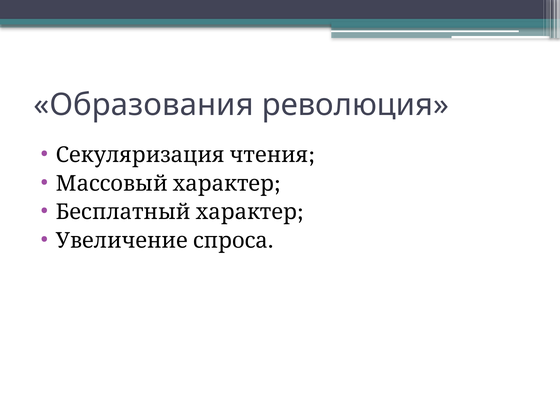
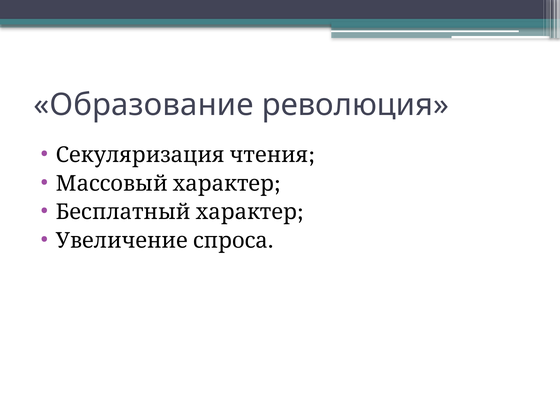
Образования: Образования -> Образование (144, 105)
